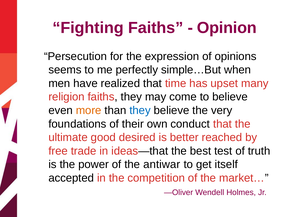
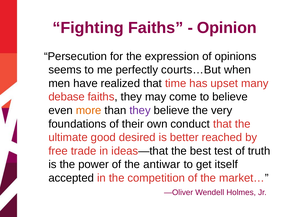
simple…But: simple…But -> courts…But (191, 70)
religion: religion -> debase (67, 97)
they colour: blue -> purple (140, 110)
